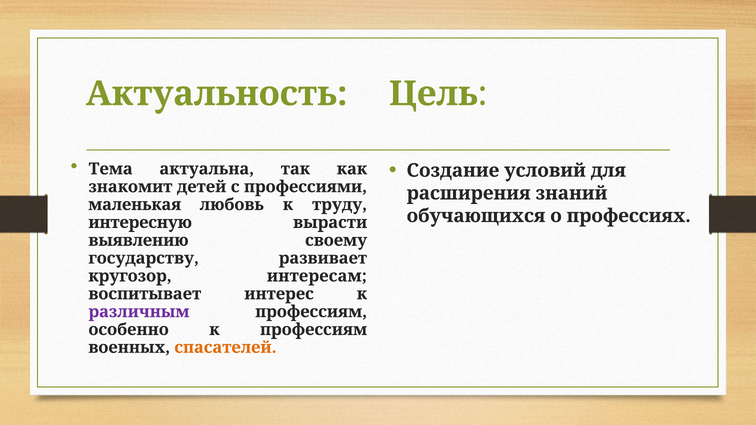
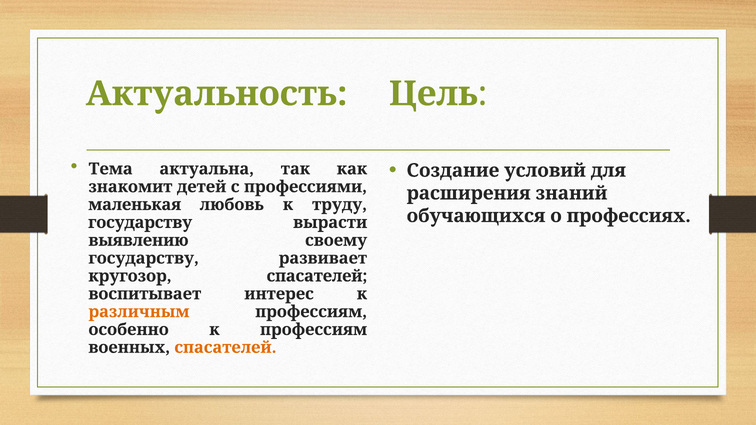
интересную: интересную -> государству (140, 223)
кругозор интересам: интересам -> спасателей (317, 276)
различным colour: purple -> orange (139, 312)
